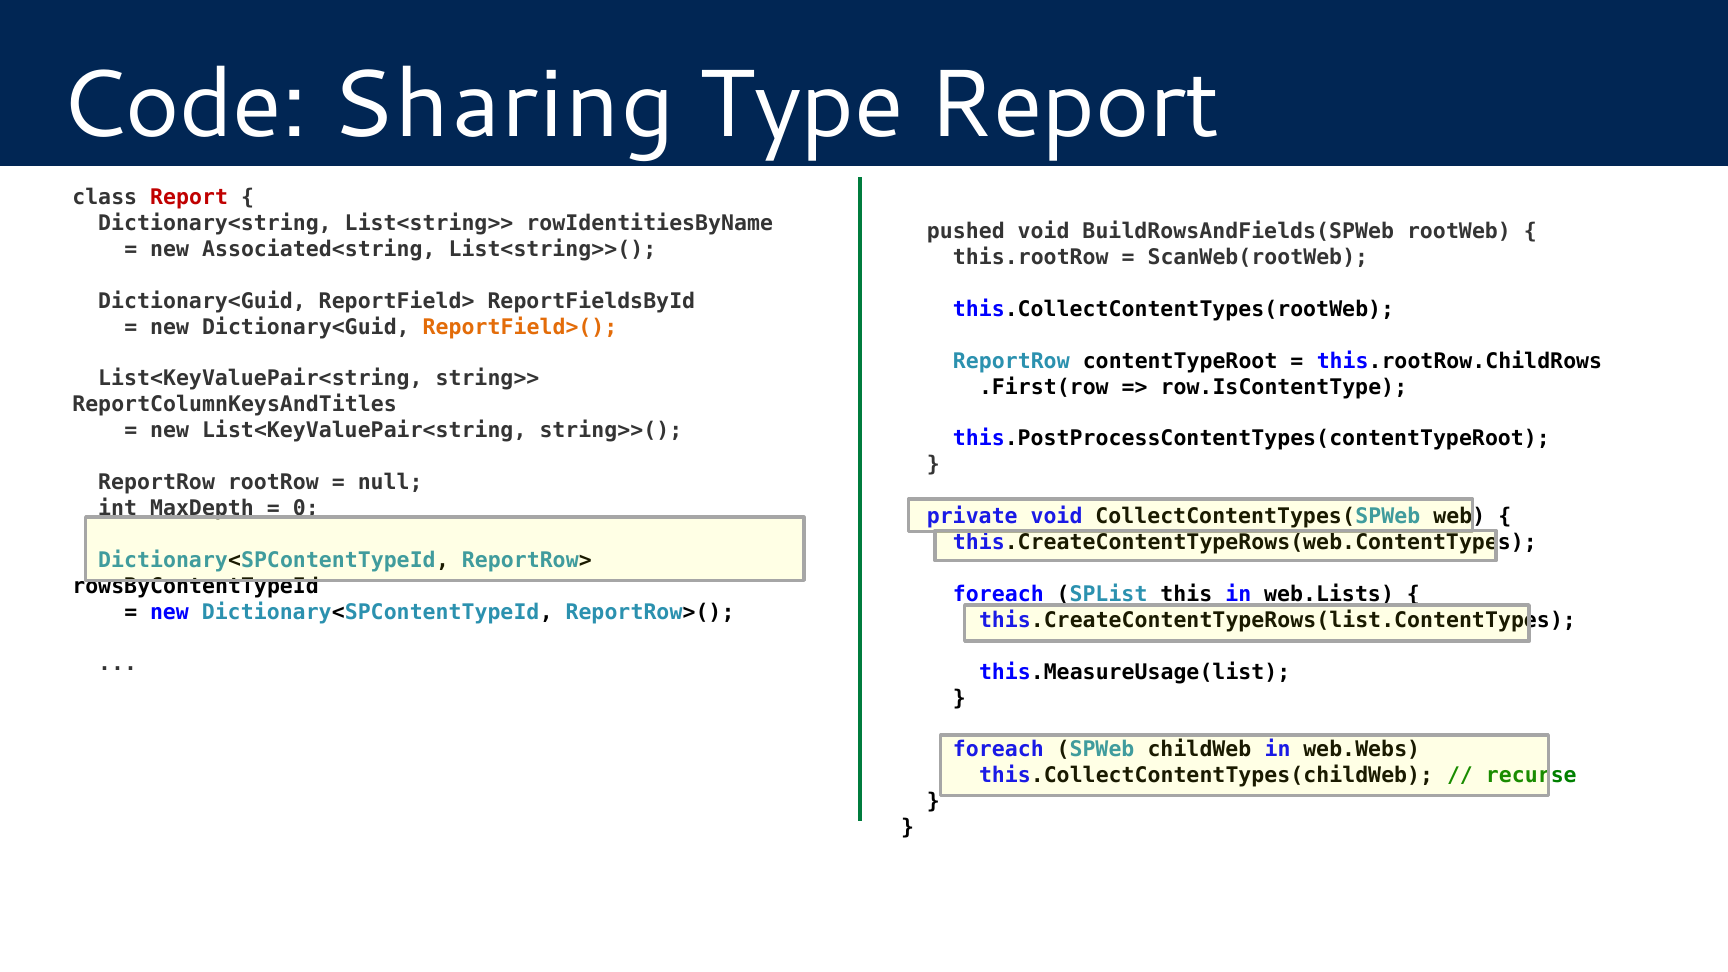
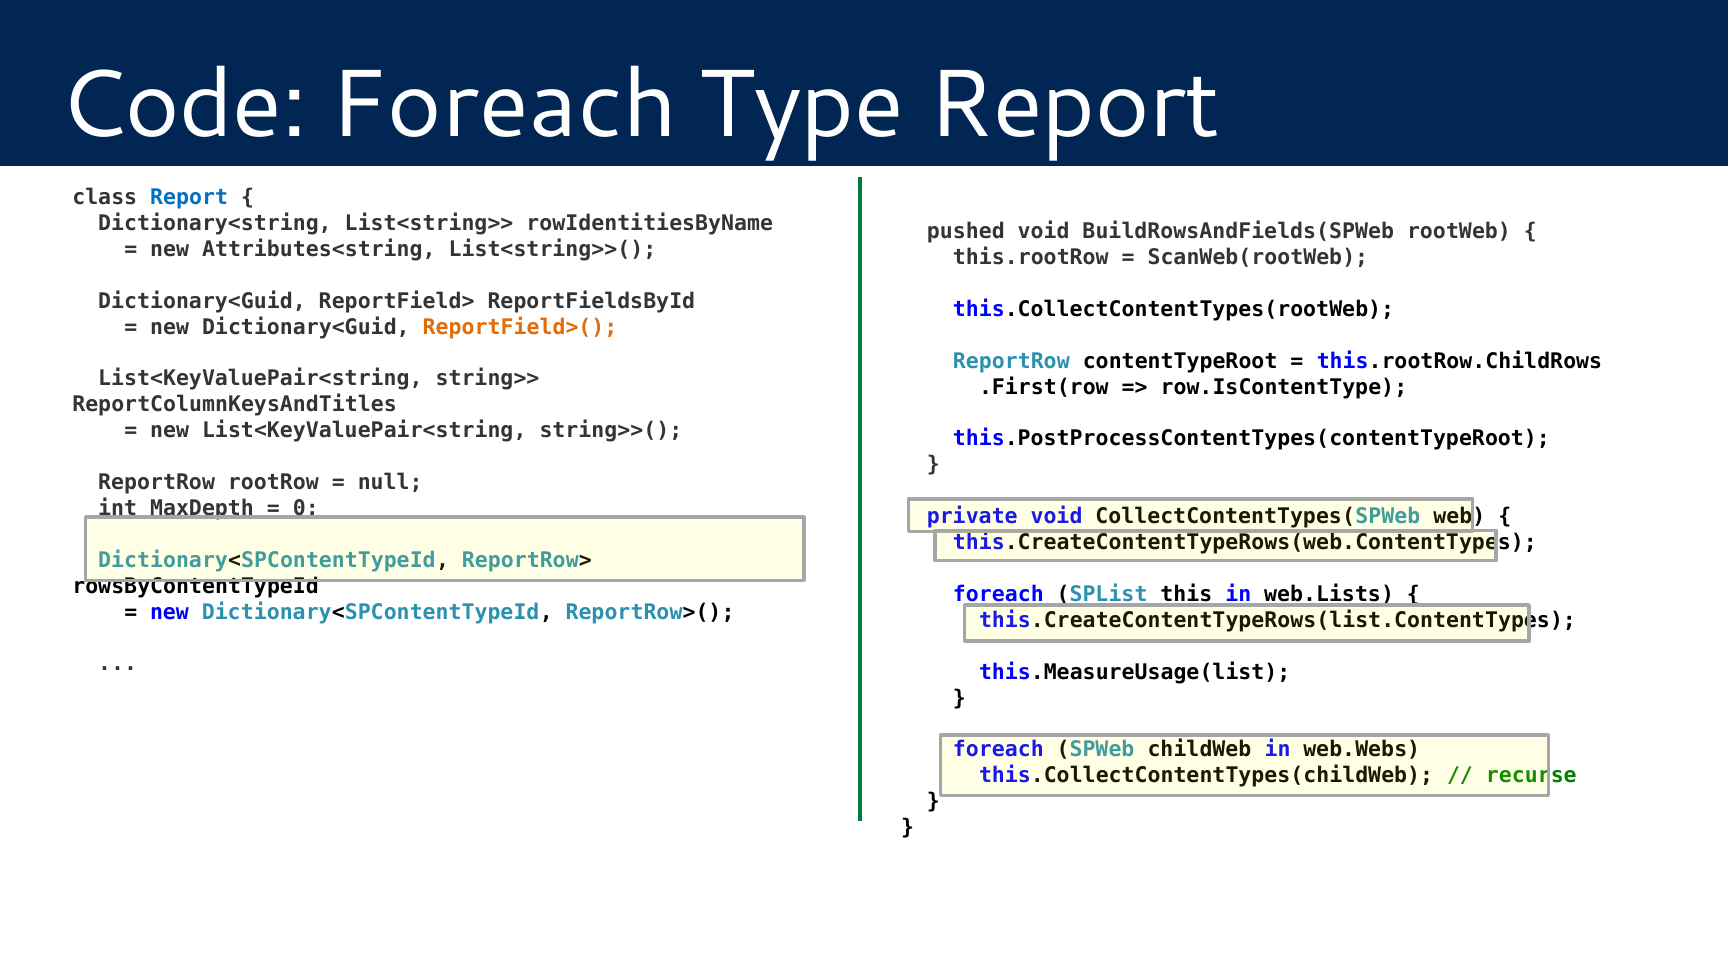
Code Sharing: Sharing -> Foreach (504, 105)
Report colour: red -> blue (189, 197)
Associated<string: Associated<string -> Attributes<string (319, 249)
